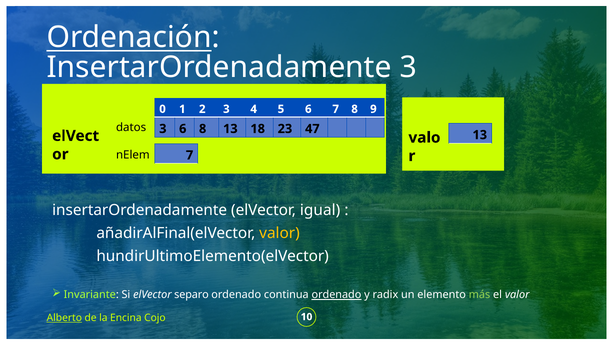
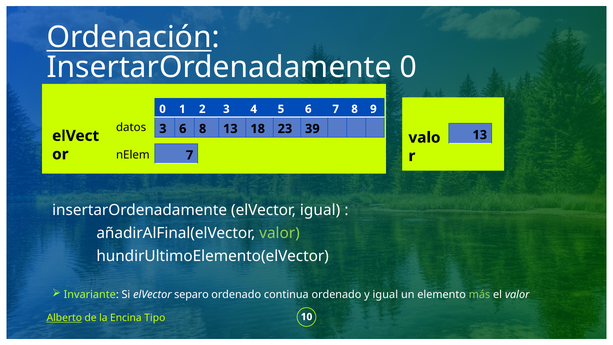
3: 3 -> 0 (408, 67)
47: 47 -> 39 (312, 129)
valor colour: yellow -> light green (279, 233)
ordenado underline: present -> none (336, 295)
y radix: radix -> igual (385, 295)
Cojo: Cojo -> Tipo (155, 318)
